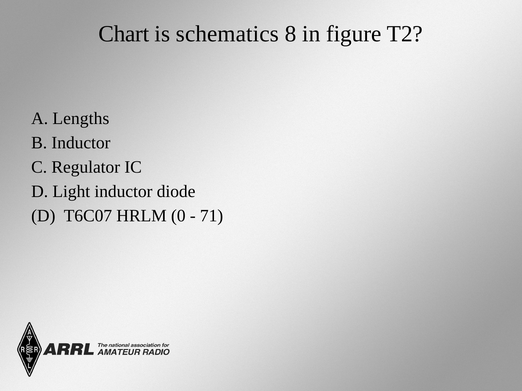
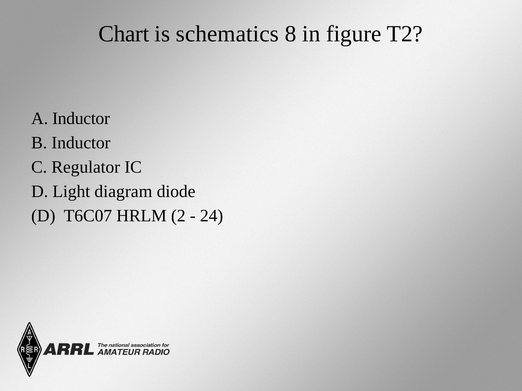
A Lengths: Lengths -> Inductor (81, 119)
Light inductor: inductor -> diagram (123, 192)
0: 0 -> 2 (178, 216)
71: 71 -> 24 (212, 216)
